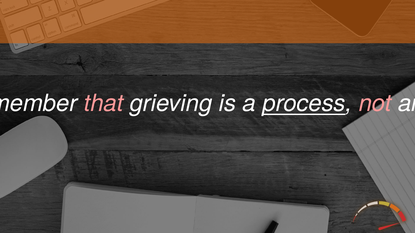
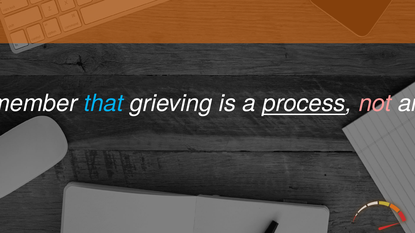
that colour: pink -> light blue (104, 104)
